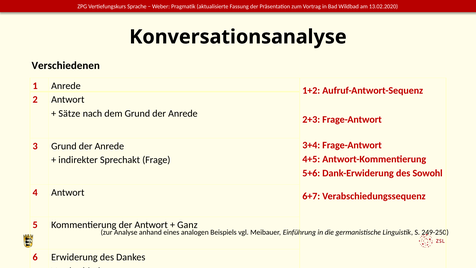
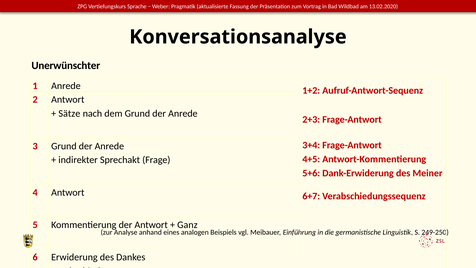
Verschiedenen: Verschiedenen -> Unerwünschter (66, 65)
Sowohl: Sowohl -> Meiner (428, 173)
